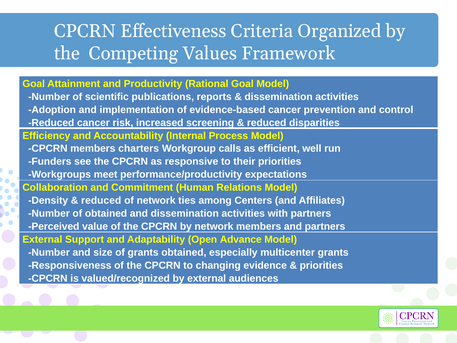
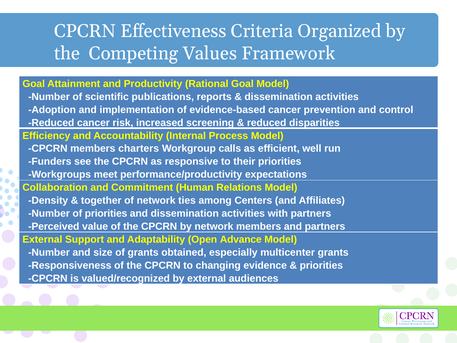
reduced: reduced -> together (101, 200)
of obtained: obtained -> priorities (106, 213)
